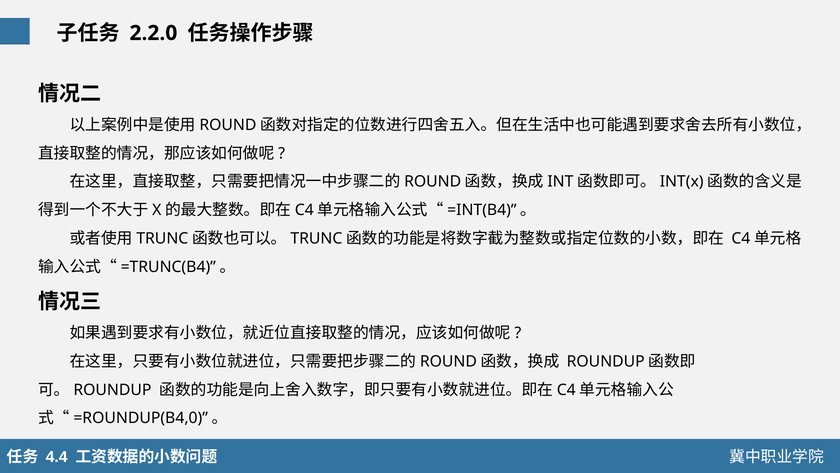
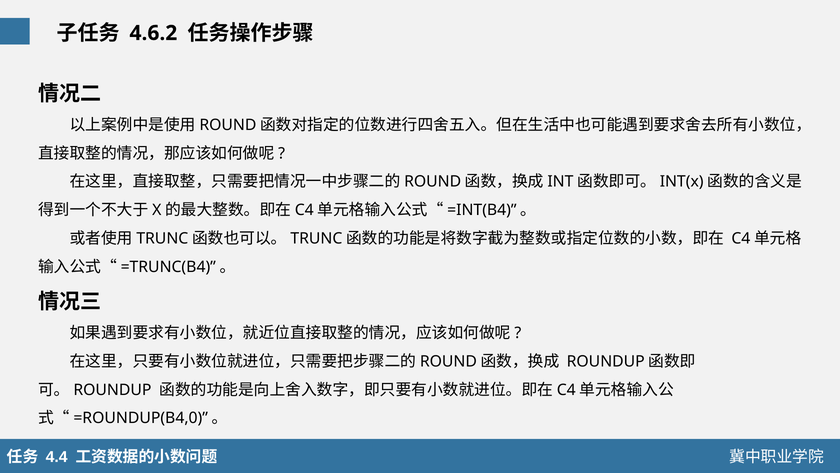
2.2.0: 2.2.0 -> 4.6.2 (153, 33)
